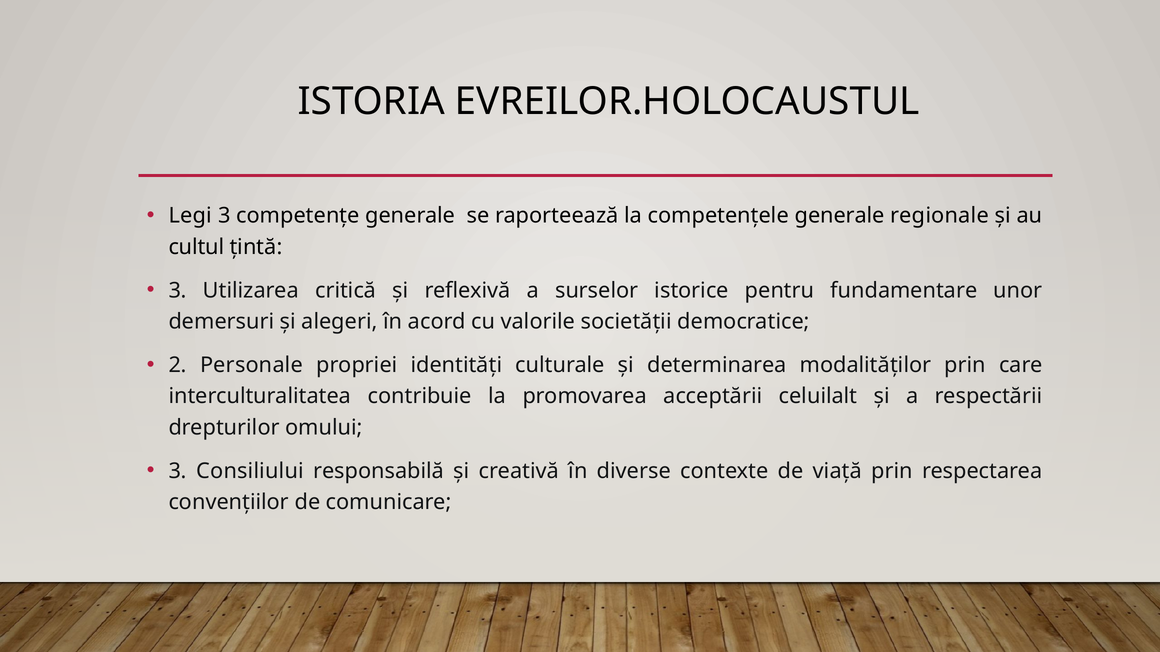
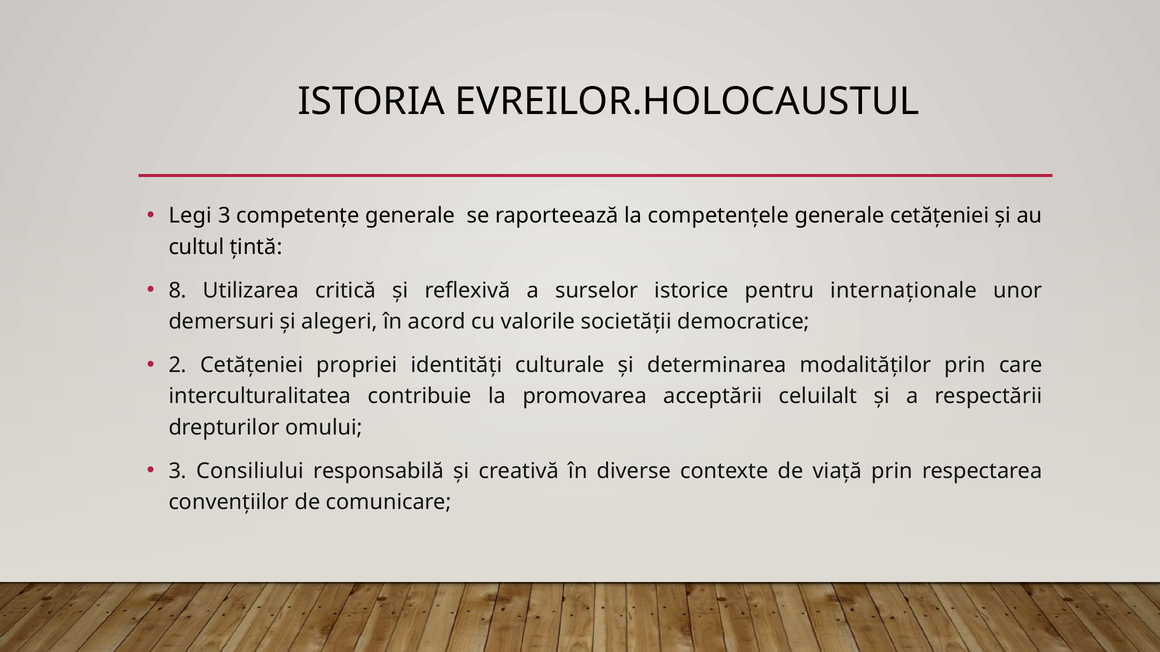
generale regionale: regionale -> cetățeniei (940, 216)
3: 3 -> 8 (178, 291)
fundamentare: fundamentare -> internaționale (904, 291)
2 Personale: Personale -> Cetățeniei (252, 365)
